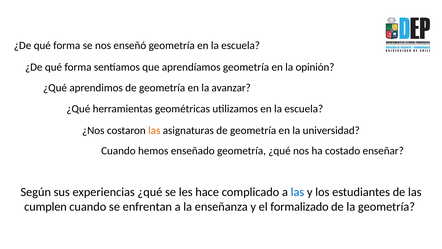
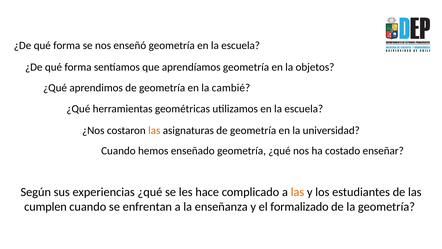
opinión: opinión -> objetos (315, 67)
avanzar: avanzar -> cambié (231, 88)
las colour: blue -> orange (297, 192)
